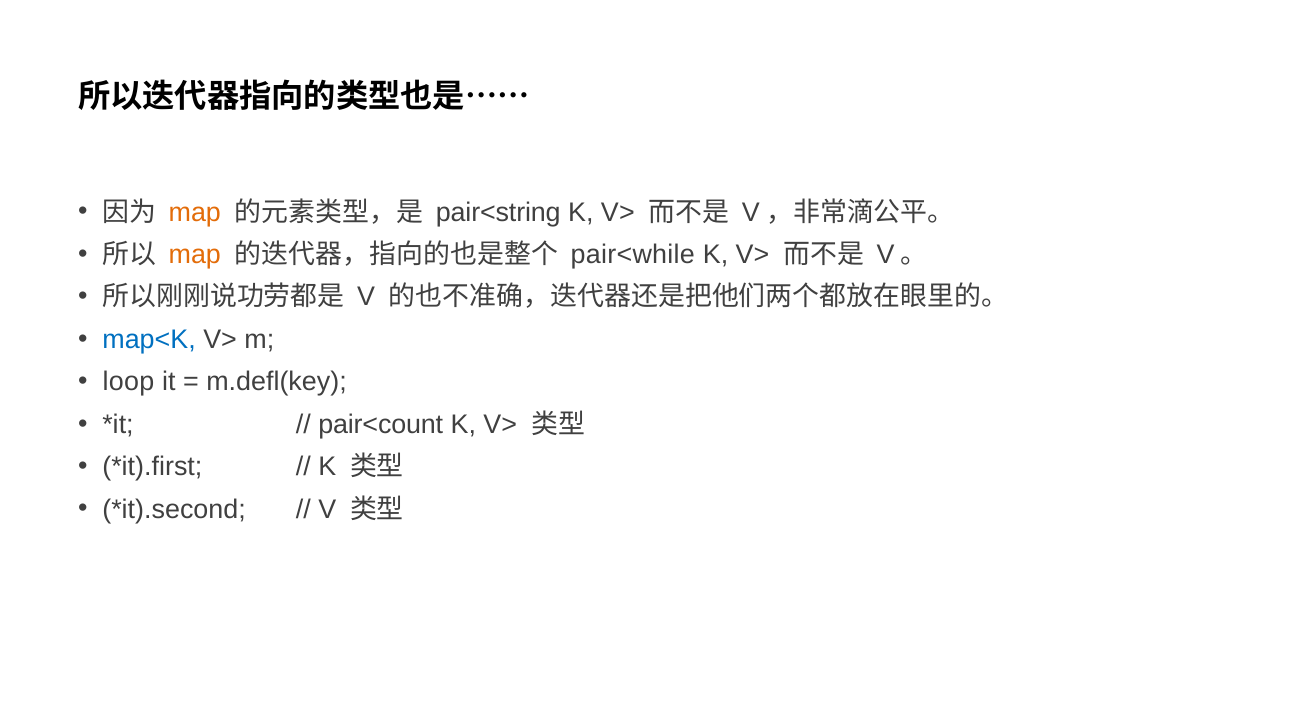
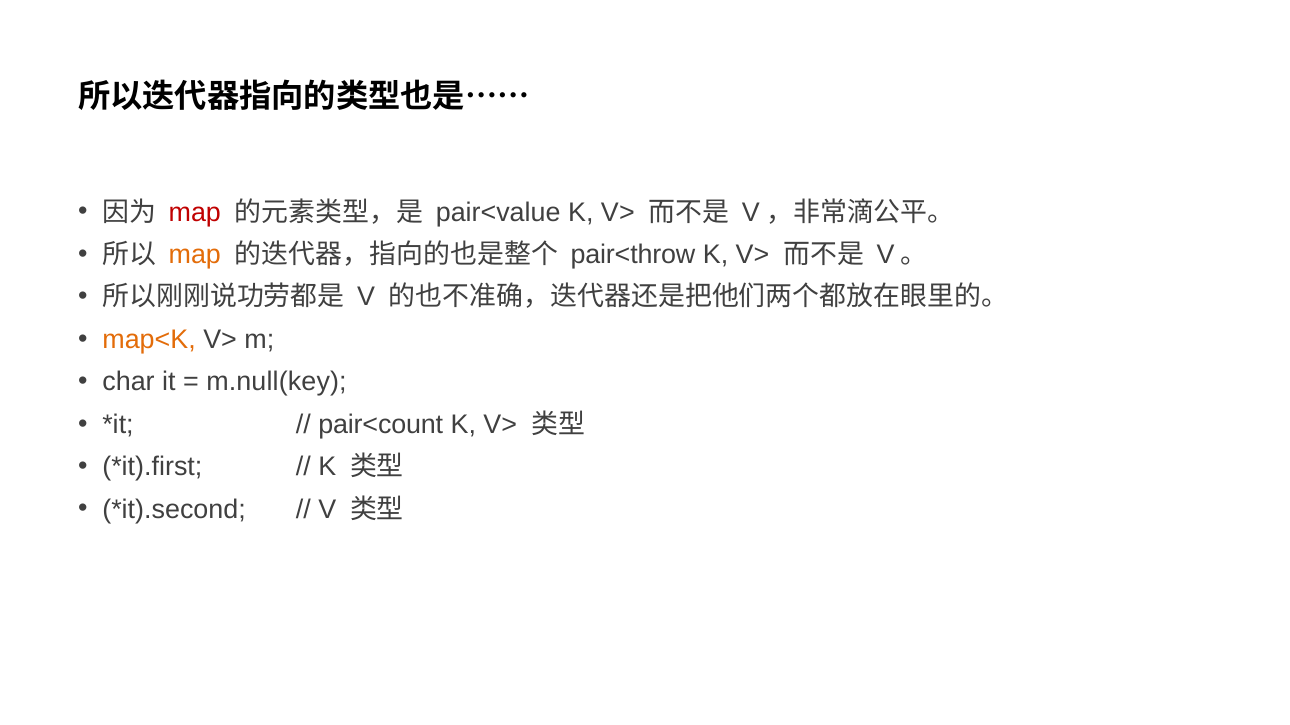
map colour: orange -> red (195, 212)
pair<string: pair<string -> pair<value (498, 212)
pair<while: pair<while -> pair<throw (633, 255)
map<K colour: blue -> orange (149, 340)
loop: loop -> char (129, 382)
m.defl(key: m.defl(key -> m.null(key (276, 382)
